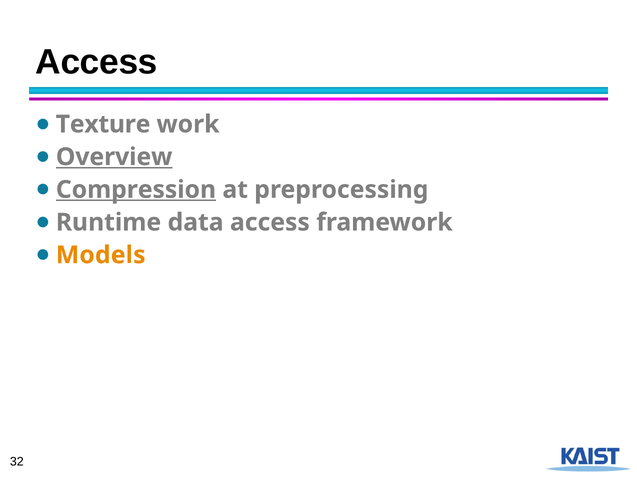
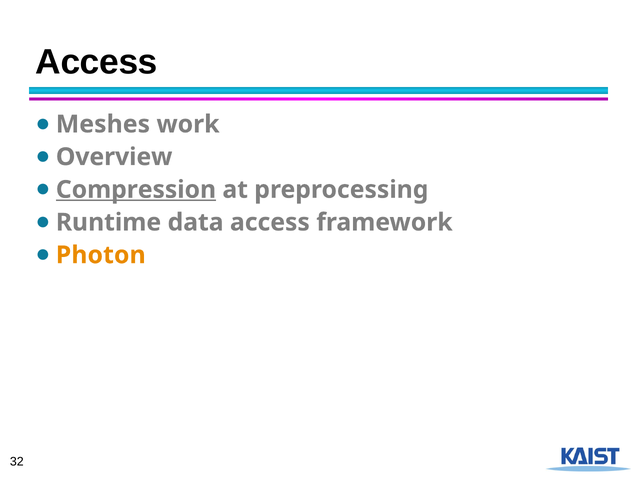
Texture: Texture -> Meshes (103, 124)
Overview underline: present -> none (114, 157)
Models: Models -> Photon (101, 255)
